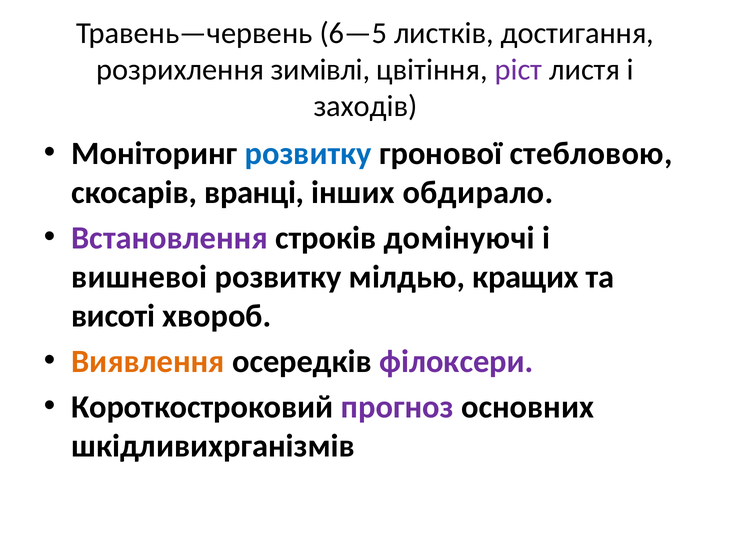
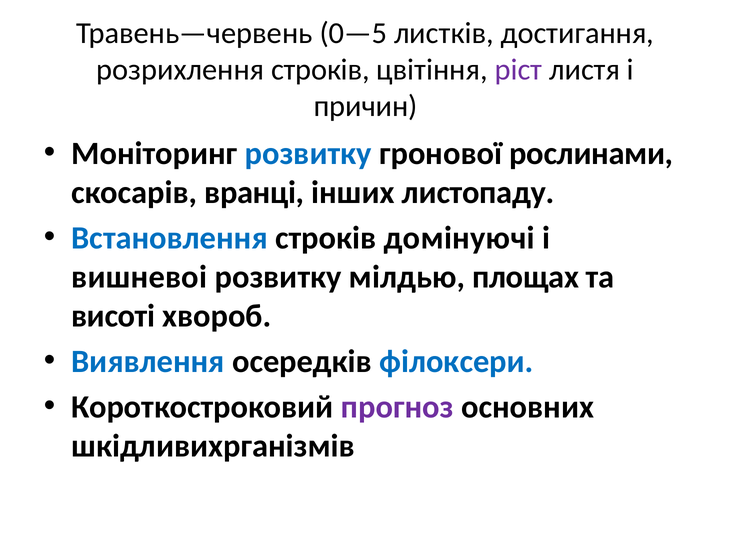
6—5: 6—5 -> 0—5 (353, 33)
розрихлення зимівлі: зимівлі -> строків (320, 70)
заходів: заходів -> причин (366, 106)
стебловою: стебловою -> рослинами (591, 153)
обдирало: обдирало -> листопаду (478, 192)
Встановлення colour: purple -> blue (170, 238)
кращих: кращих -> площах (526, 277)
Виявлення colour: orange -> blue (148, 362)
філоксери colour: purple -> blue (456, 362)
